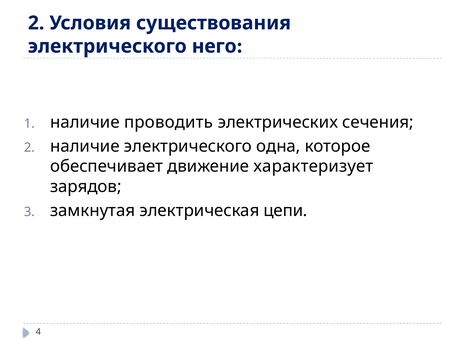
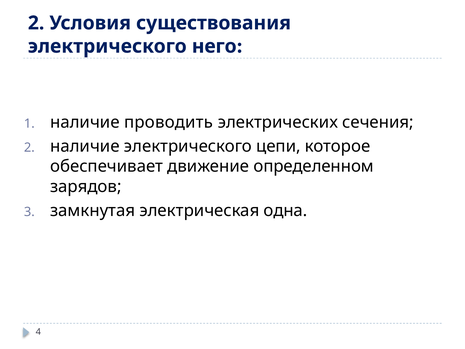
одна: одна -> цепи (278, 146)
характеризует: характеризует -> определенном (314, 166)
цепи: цепи -> одна (285, 210)
